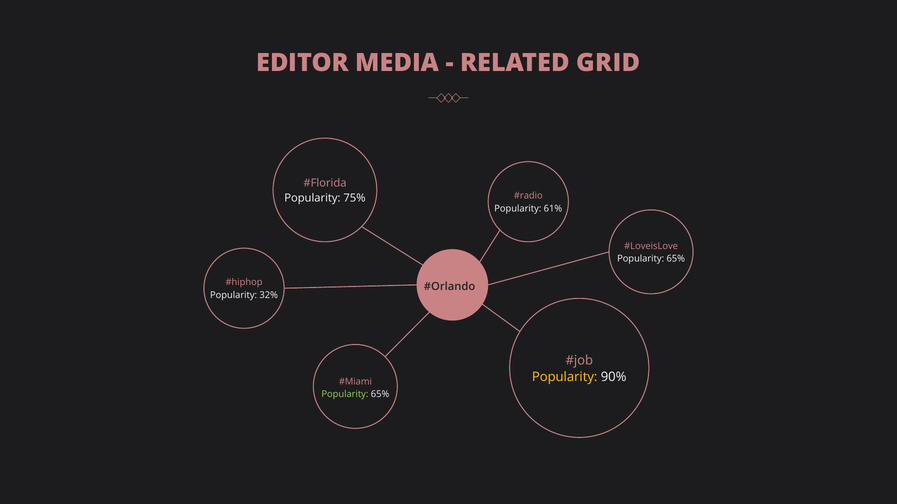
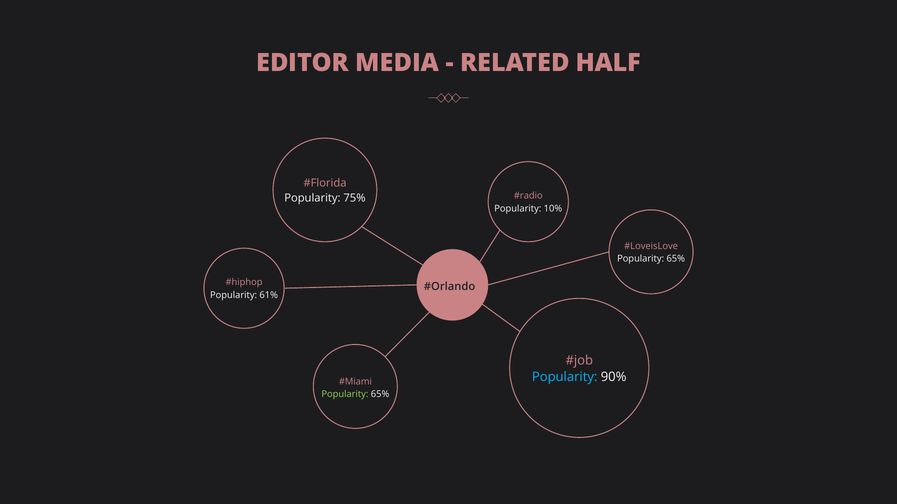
GRID: GRID -> HALF (608, 63)
61%: 61% -> 10% (553, 209)
32%: 32% -> 61% (269, 296)
Popularity colour: yellow -> light blue (565, 377)
